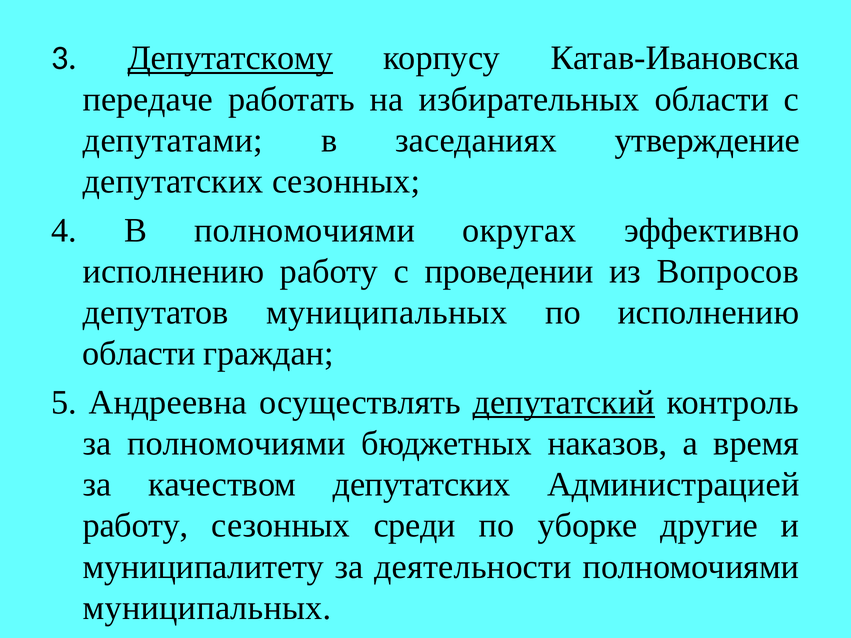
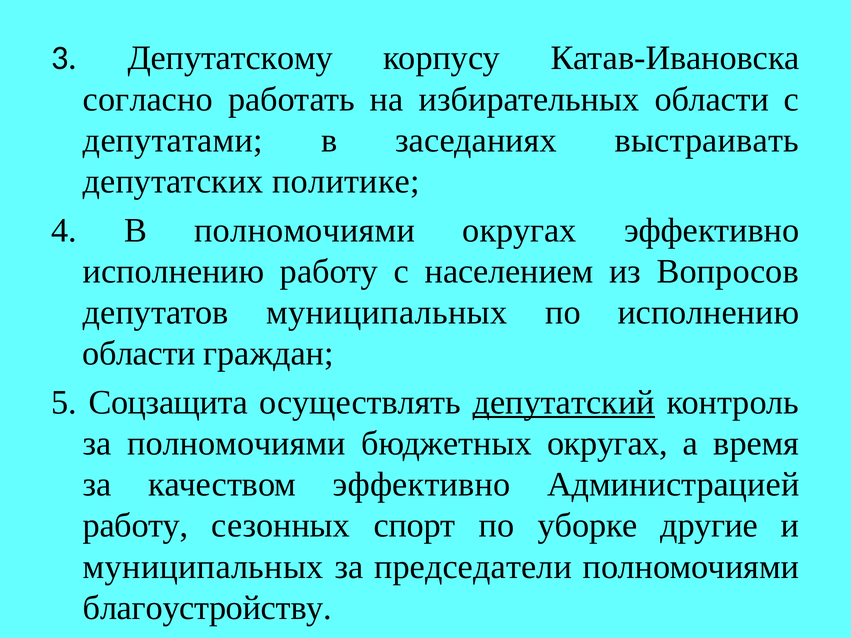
Депутатскому underline: present -> none (230, 58)
передаче: передаче -> согласно (148, 99)
утверждение: утверждение -> выстраивать (707, 140)
депутатских сезонных: сезонных -> политике (346, 182)
проведении: проведении -> населением (509, 271)
Андреевна: Андреевна -> Соцзащита (168, 402)
бюджетных наказов: наказов -> округах (607, 444)
качеством депутатских: депутатских -> эффективно (422, 485)
среди: среди -> спорт (415, 526)
муниципалитету: муниципалитету -> муниципальных (203, 567)
деятельности: деятельности -> председатели (473, 567)
муниципальных: муниципальных -> благоустройству (207, 608)
